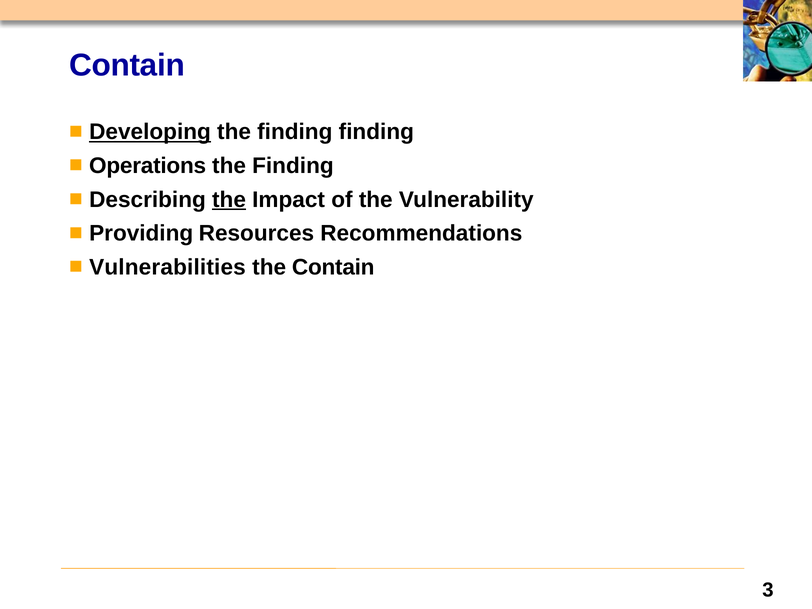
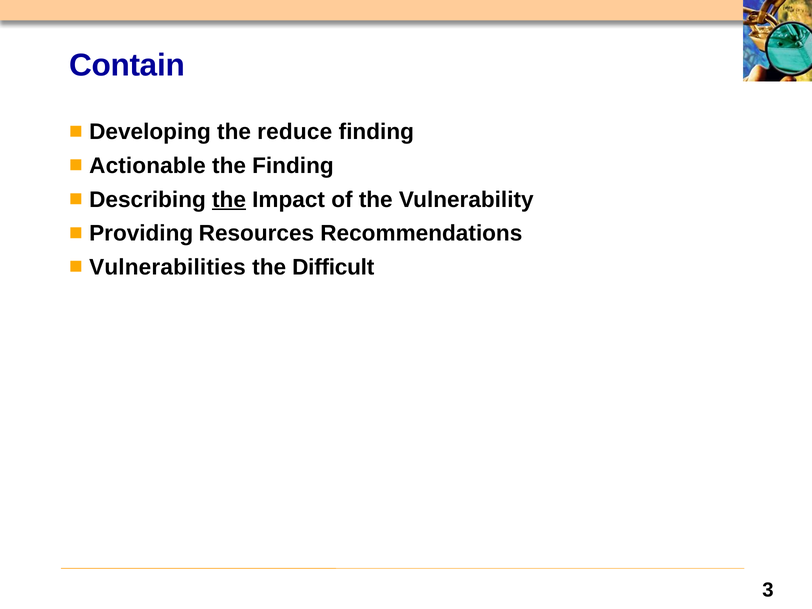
Developing underline: present -> none (150, 132)
finding: finding -> reduce (295, 132)
Operations: Operations -> Actionable (147, 166)
the Contain: Contain -> Difficult (333, 267)
